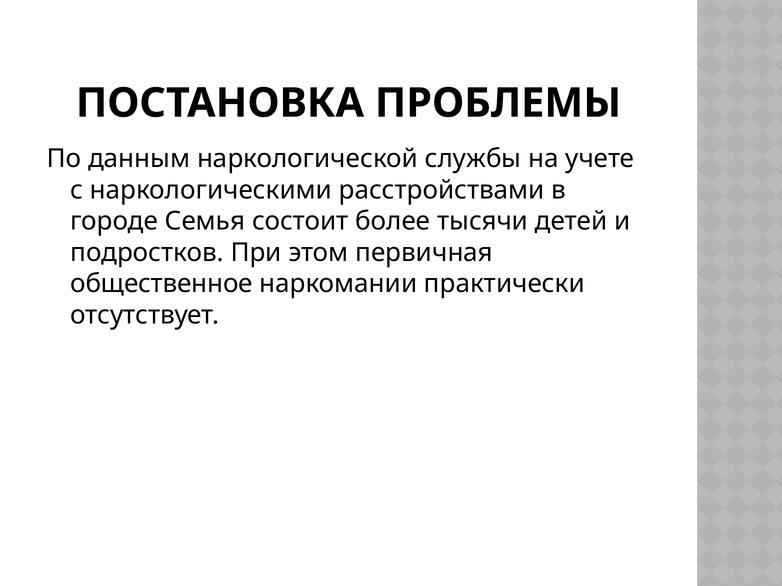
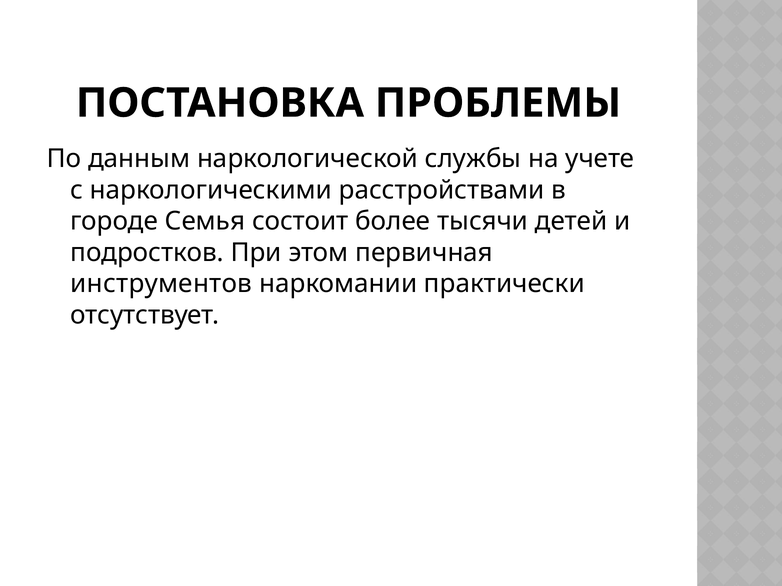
общественное: общественное -> инструментов (161, 284)
